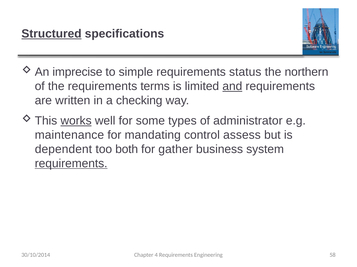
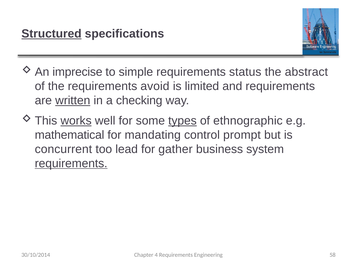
northern: northern -> abstract (306, 72)
terms: terms -> avoid (155, 86)
and underline: present -> none (232, 86)
written underline: none -> present (73, 101)
types underline: none -> present (182, 121)
administrator: administrator -> ethnographic (248, 121)
maintenance: maintenance -> mathematical (70, 135)
assess: assess -> prompt (242, 135)
dependent: dependent -> concurrent (63, 150)
both: both -> lead (127, 150)
